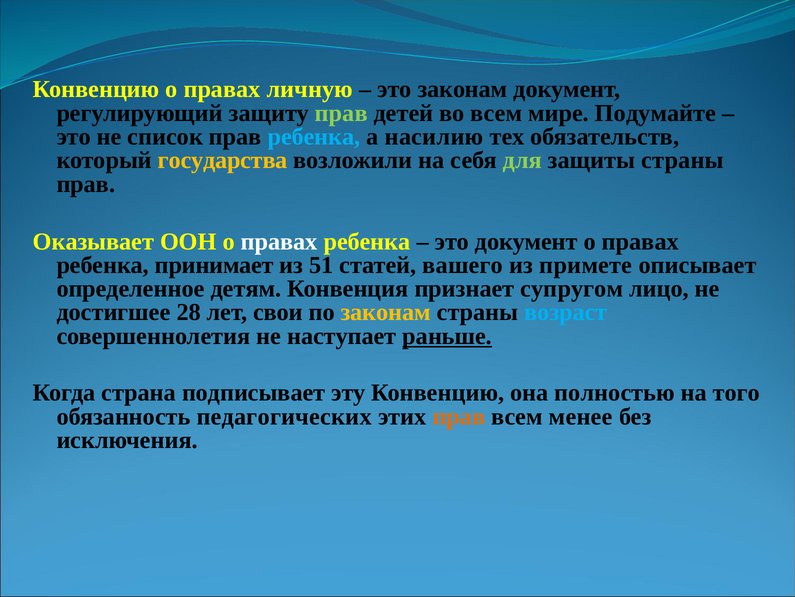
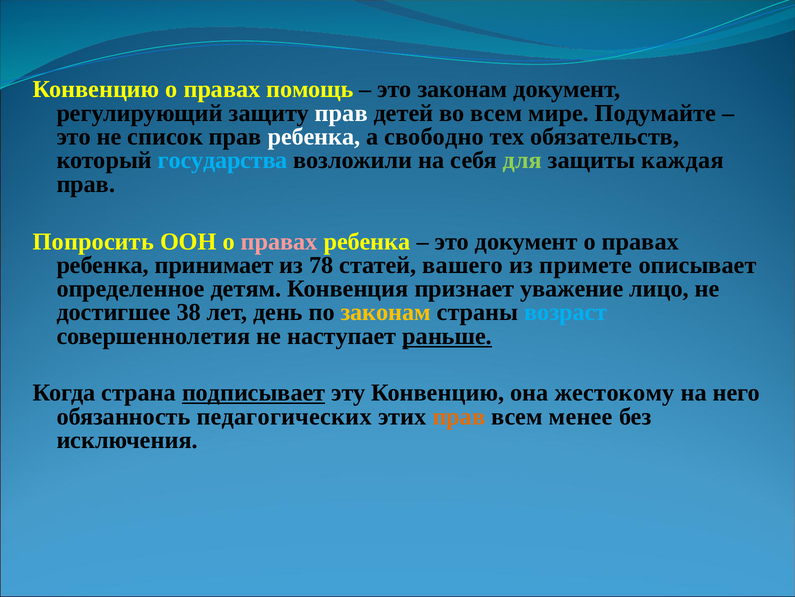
личную: личную -> помощь (310, 89)
прав colour: light green -> white (341, 113)
ребенка colour: light blue -> white (314, 137)
насилию: насилию -> свободно (434, 137)
государства colour: yellow -> light blue (223, 160)
защиты страны: страны -> каждая (683, 160)
Оказывает: Оказывает -> Попросить (93, 241)
правах colour: white -> pink (279, 241)
51: 51 -> 78 (321, 265)
супругом: супругом -> уважение (572, 288)
28: 28 -> 38 (189, 312)
свои: свои -> день (278, 312)
подписывает underline: none -> present (254, 392)
полностью: полностью -> жестокому (615, 392)
того: того -> него (736, 392)
